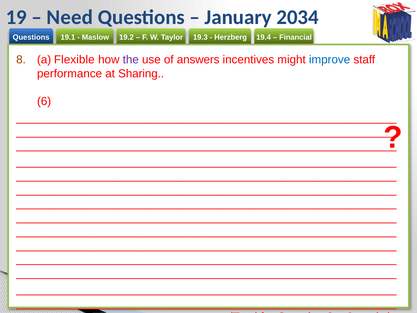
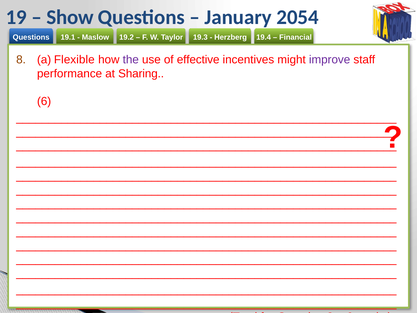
Need: Need -> Show (70, 17)
2034: 2034 -> 2054 (298, 17)
answers: answers -> effective (198, 60)
improve colour: blue -> purple (330, 60)
